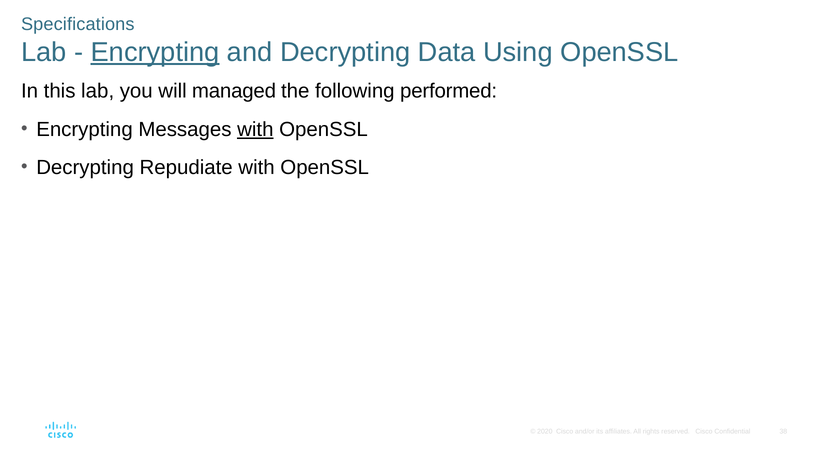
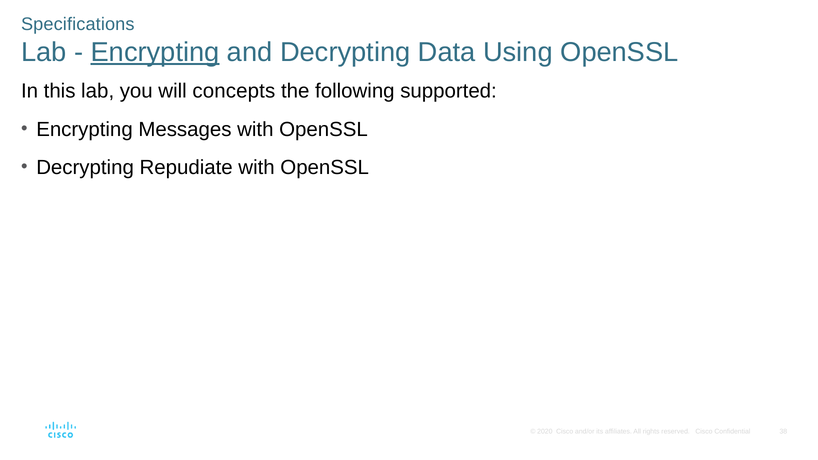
managed: managed -> concepts (234, 91)
performed: performed -> supported (449, 91)
with underline: present -> none (255, 129)
